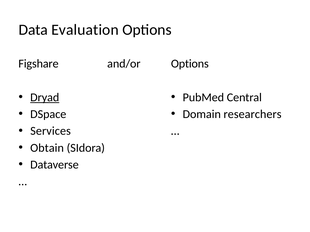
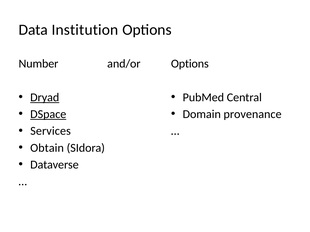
Evaluation: Evaluation -> Institution (85, 30)
Figshare: Figshare -> Number (38, 64)
researchers: researchers -> provenance (253, 114)
DSpace underline: none -> present (48, 114)
